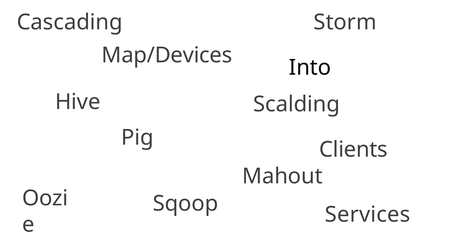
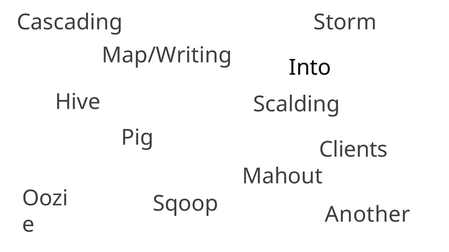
Map/Devices: Map/Devices -> Map/Writing (167, 55)
Services: Services -> Another (368, 215)
